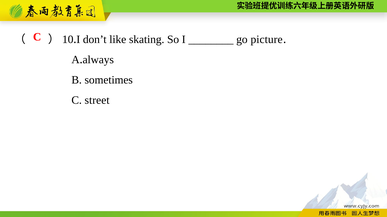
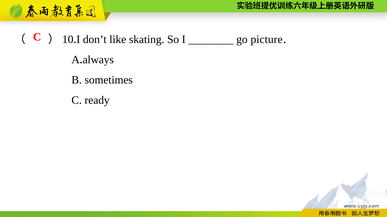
street: street -> ready (97, 100)
